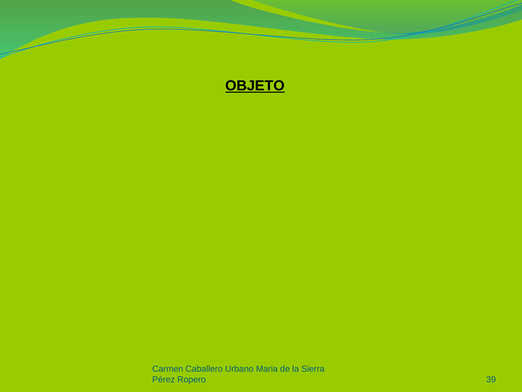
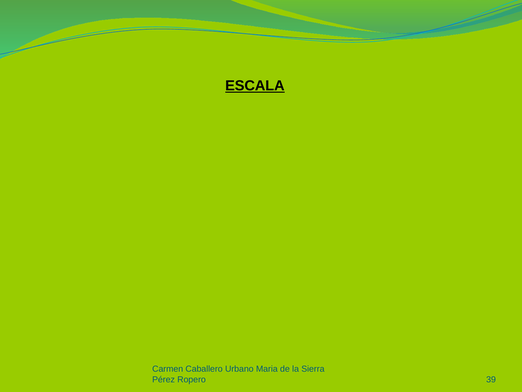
OBJETO: OBJETO -> ESCALA (255, 86)
